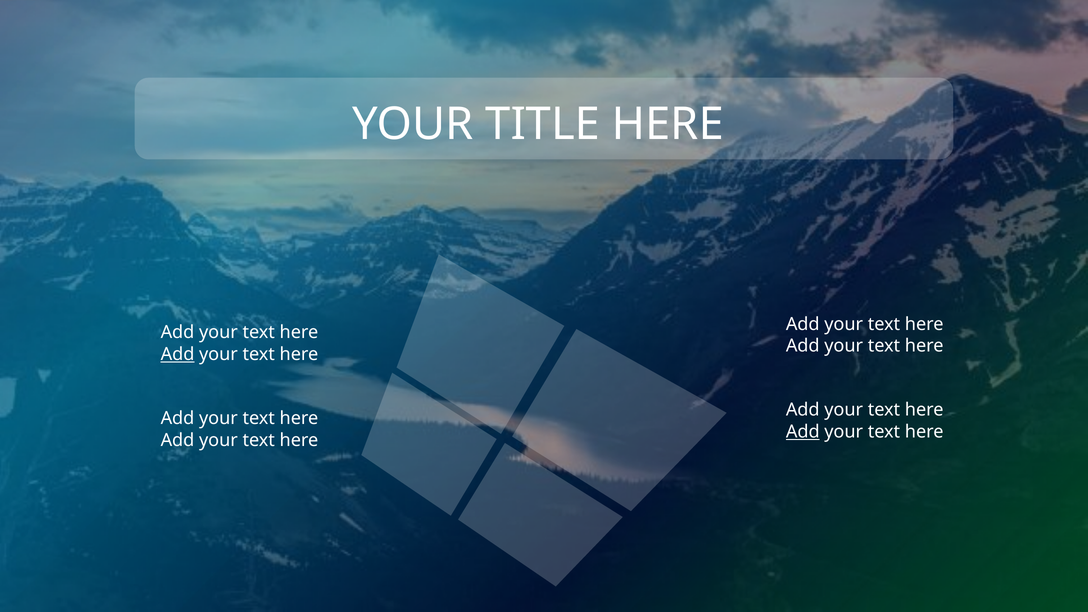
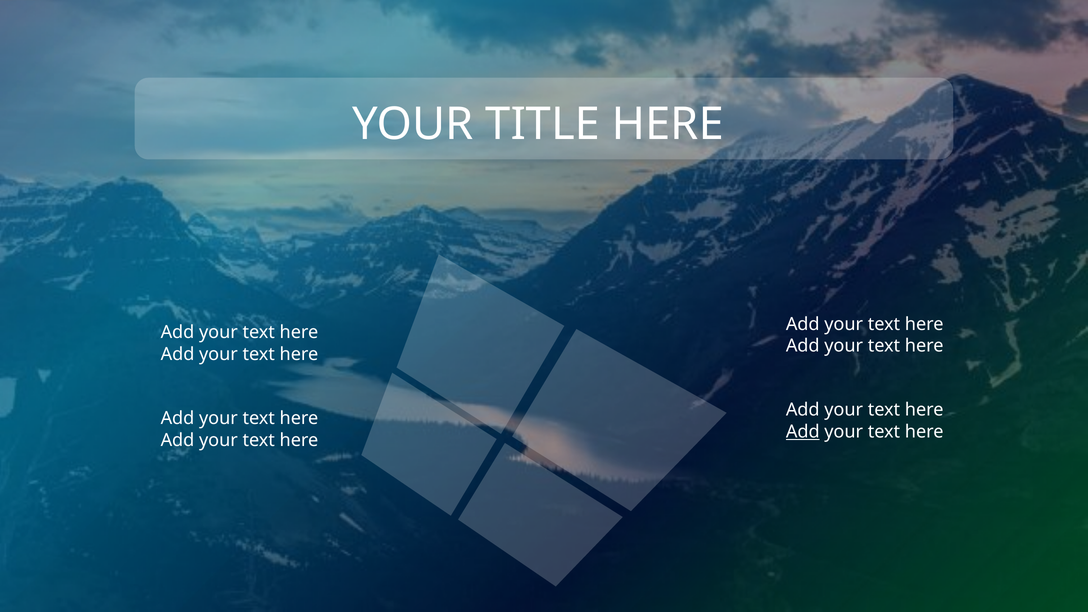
Add underline: present -> none (178, 354)
